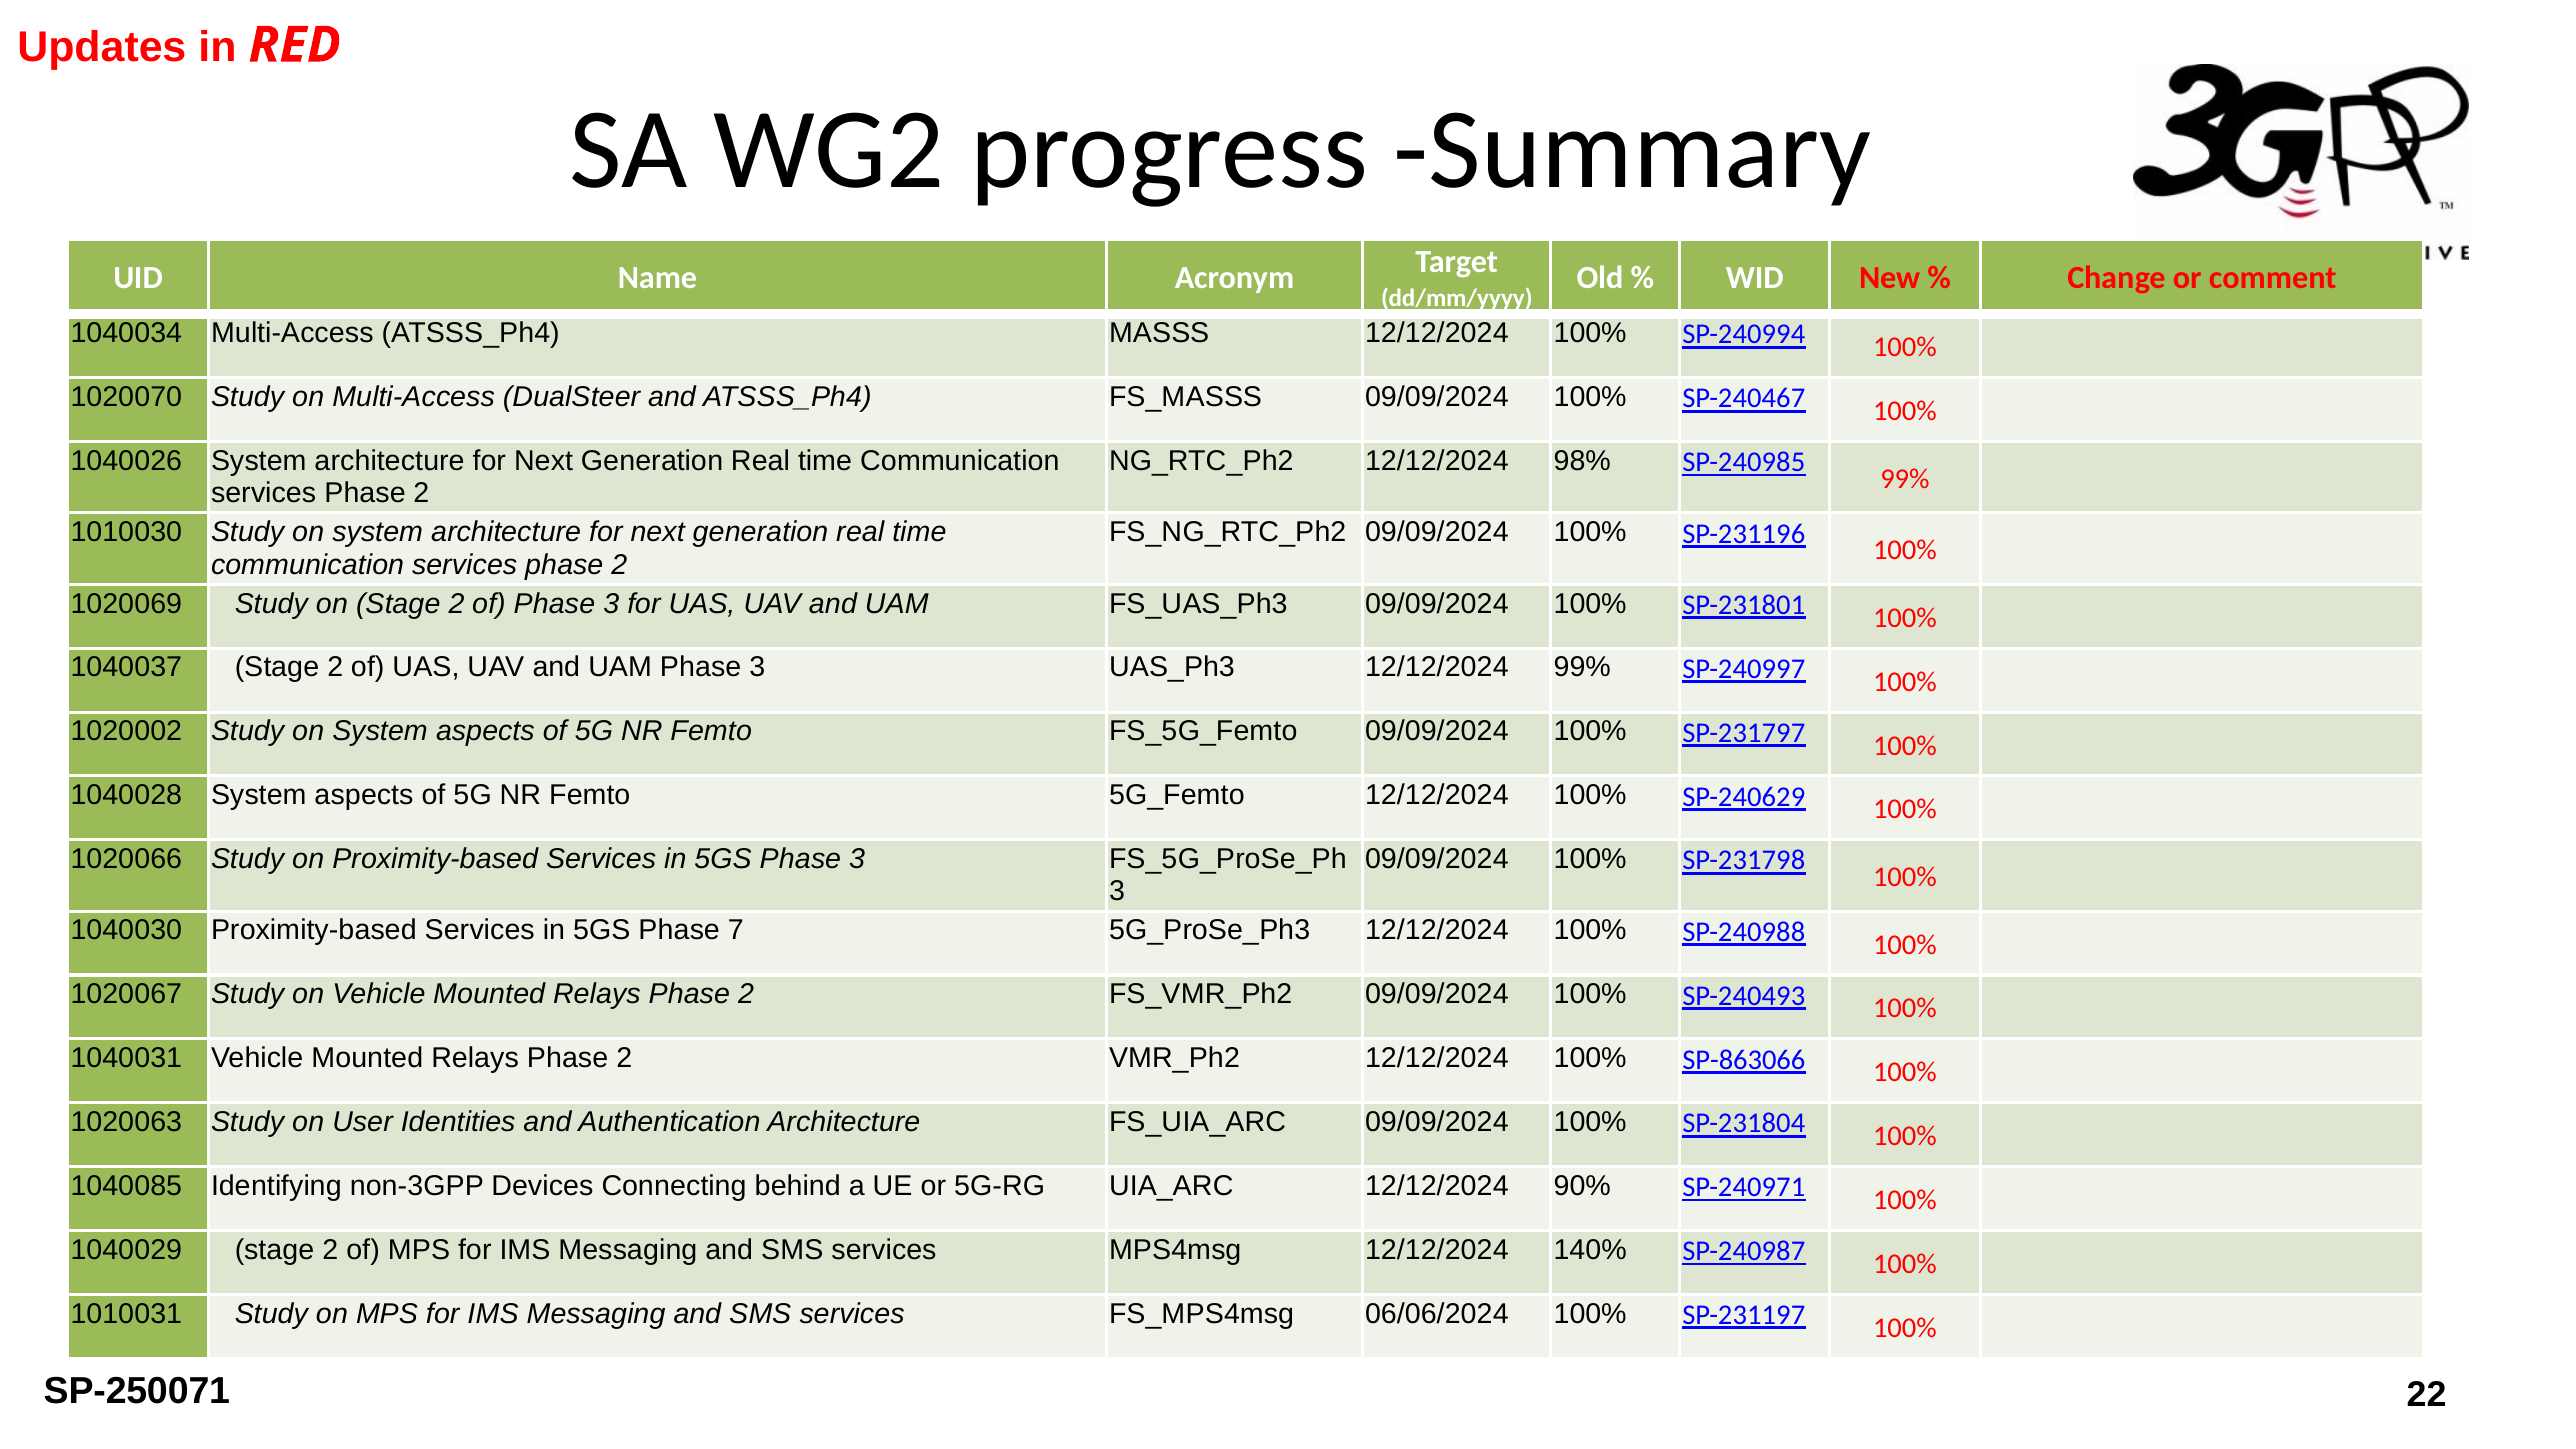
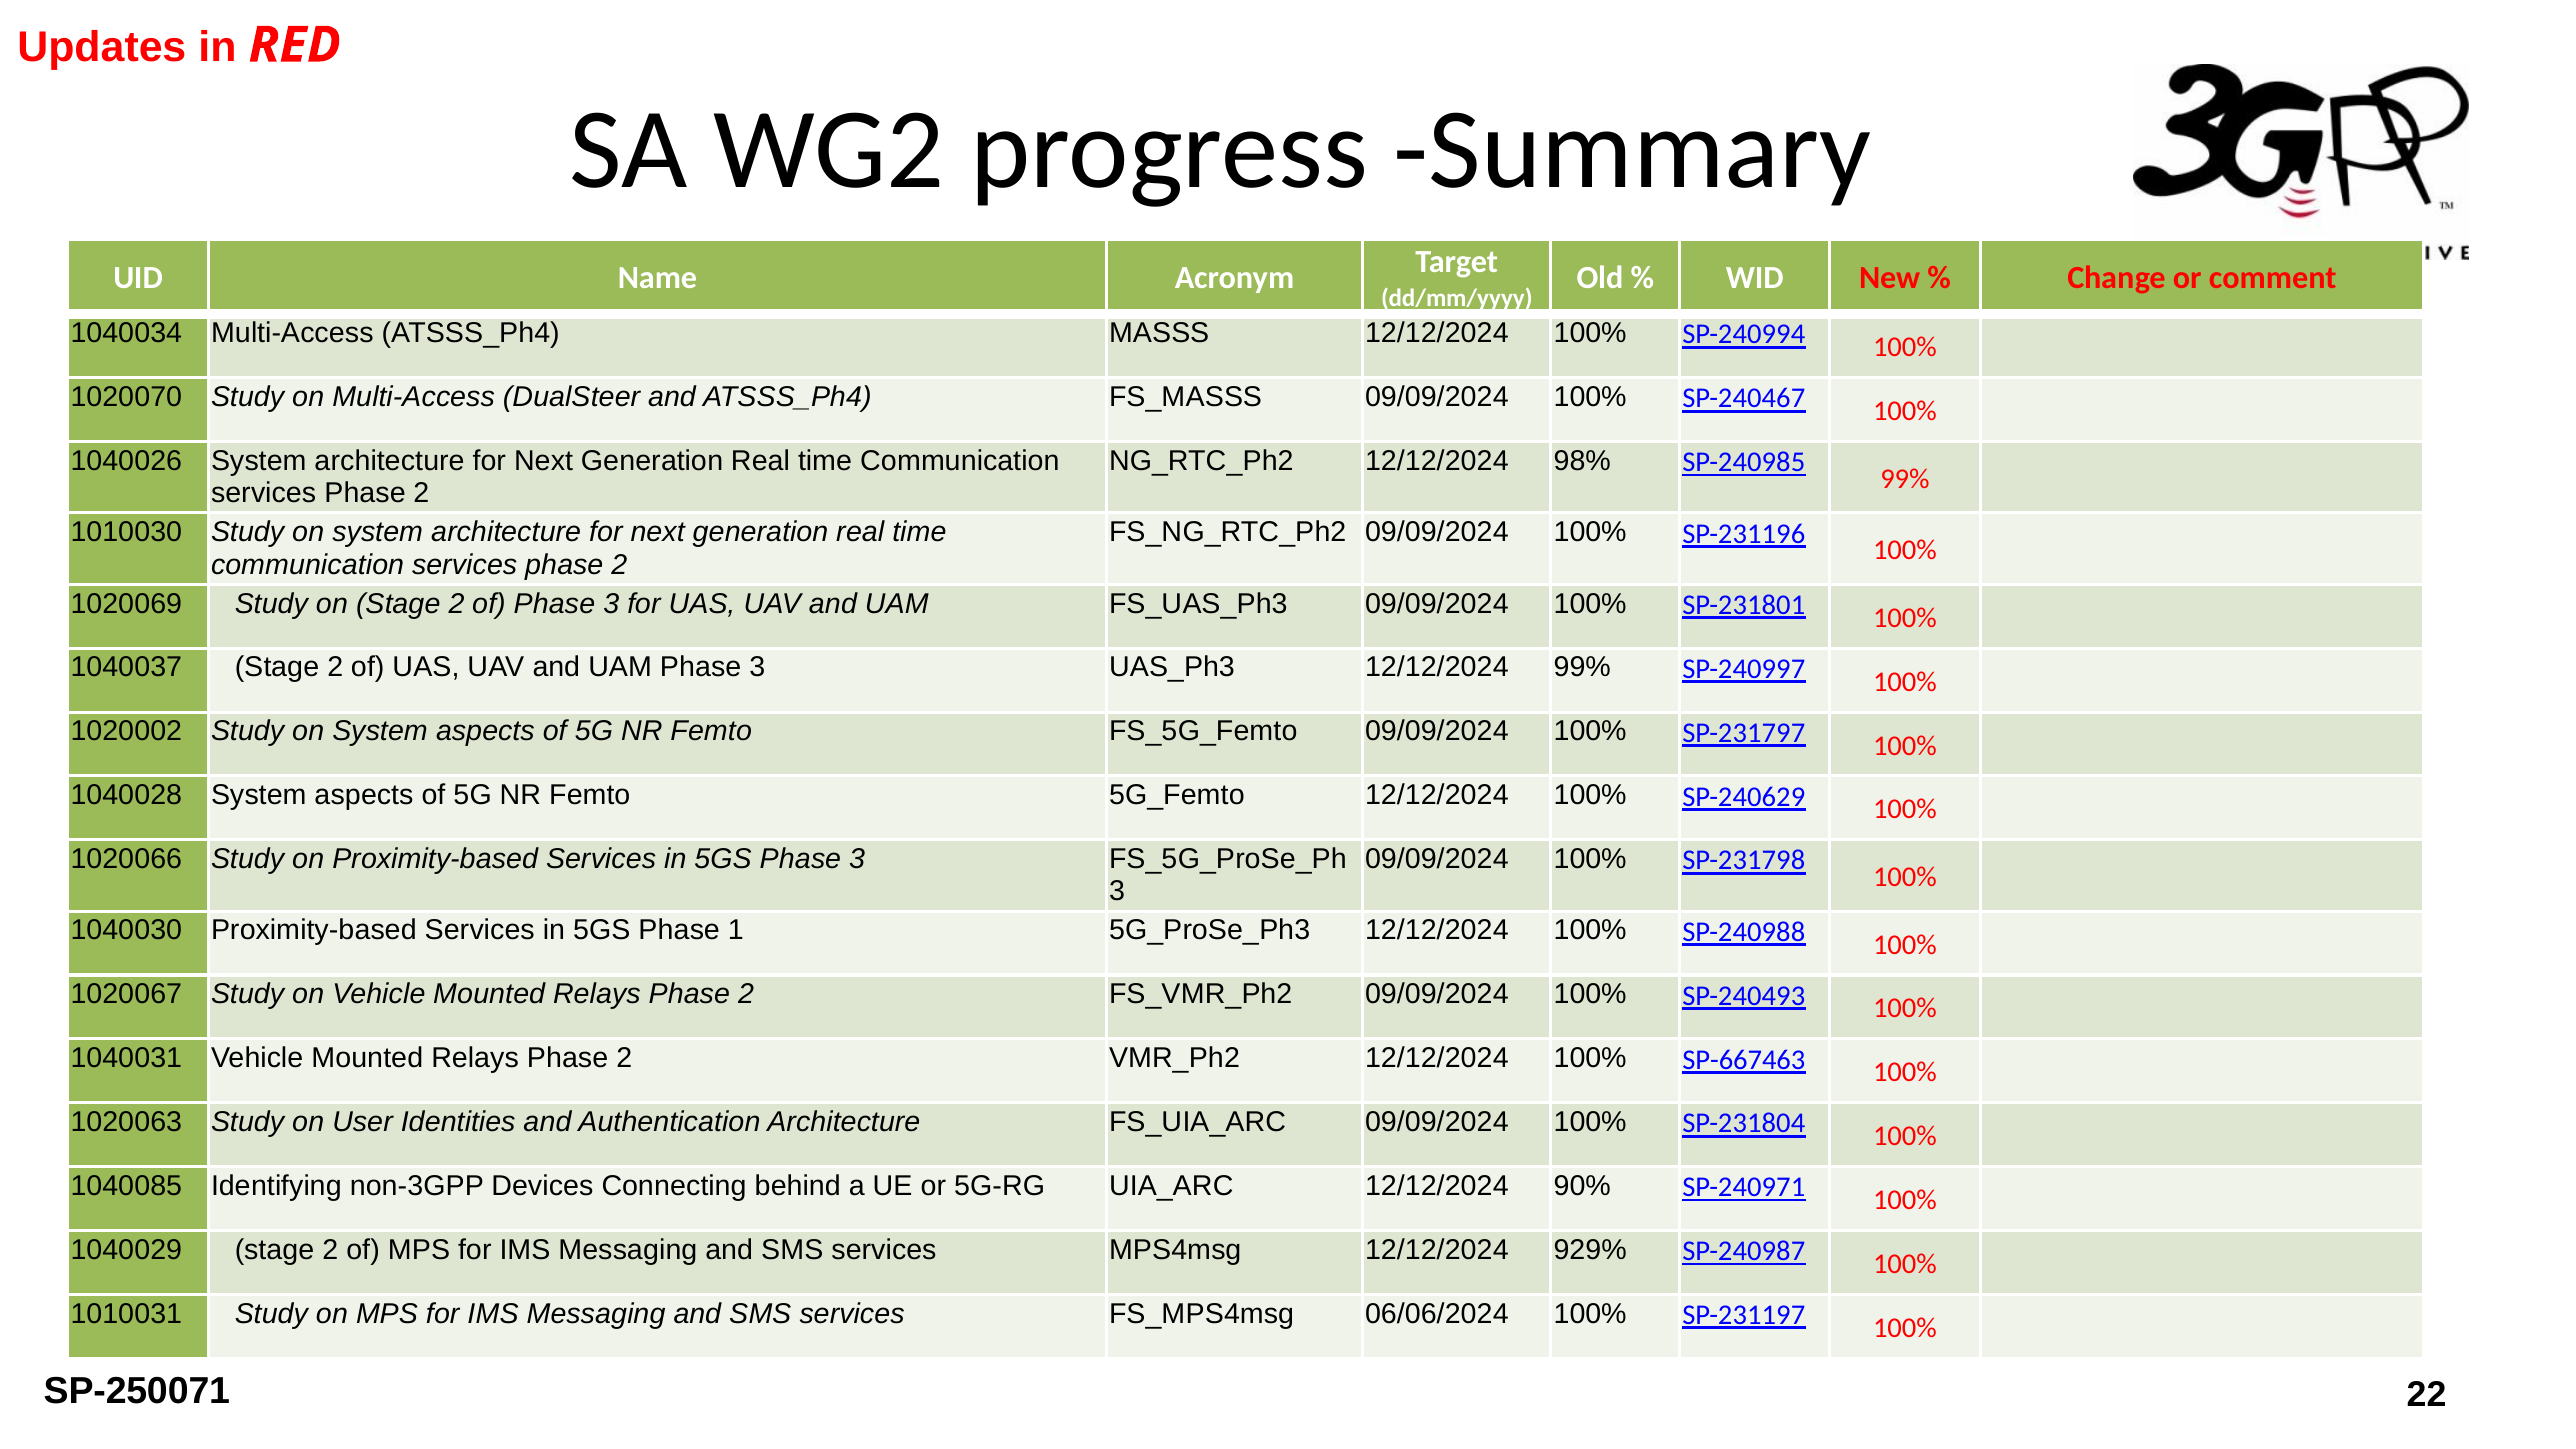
7: 7 -> 1 (736, 930)
SP-863066: SP-863066 -> SP-667463 (1744, 1060)
140%: 140% -> 929% (1590, 1250)
